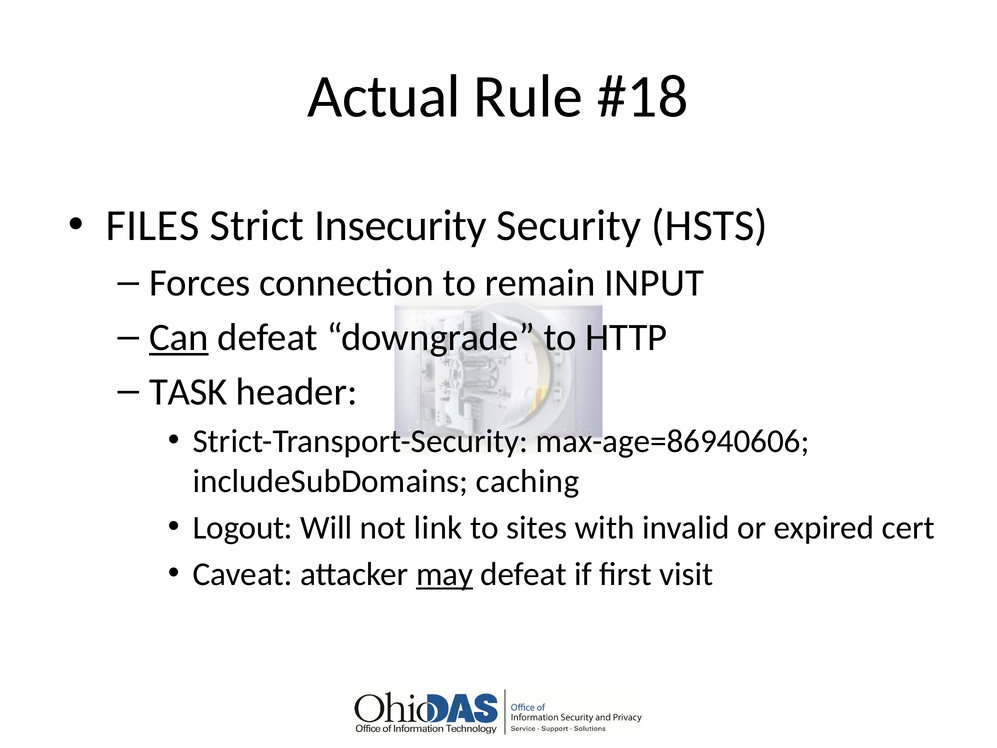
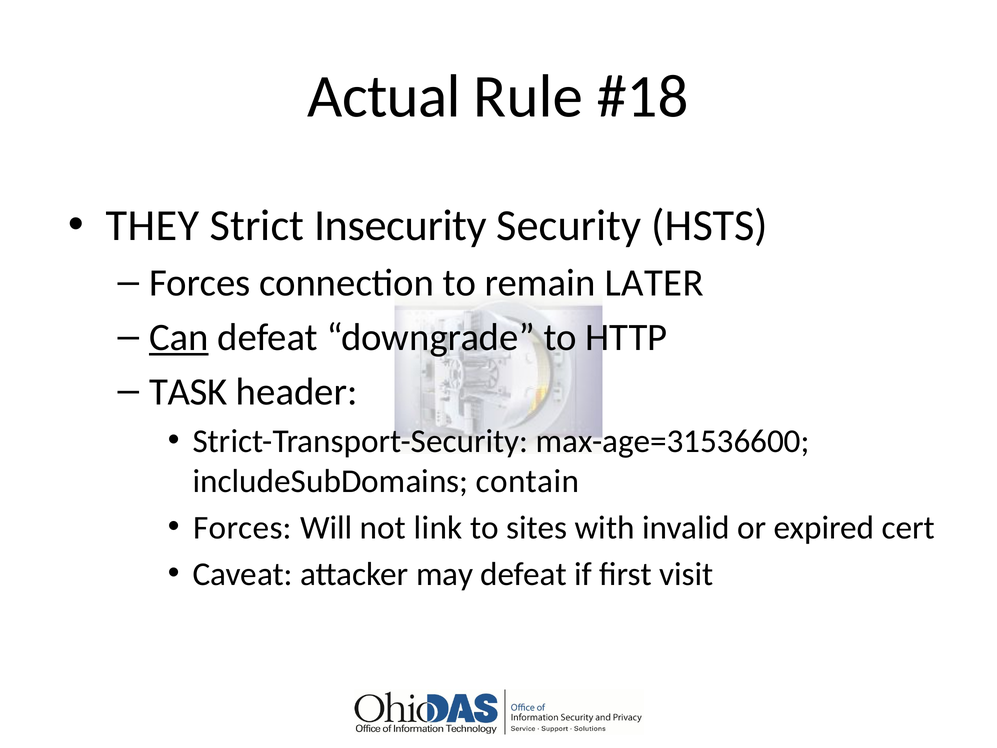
FILES: FILES -> THEY (152, 226)
INPUT: INPUT -> LATER (654, 283)
max-age=86940606: max-age=86940606 -> max-age=31536600 (673, 441)
caching: caching -> contain (528, 481)
Logout: Logout -> Forces (242, 528)
may underline: present -> none (445, 574)
